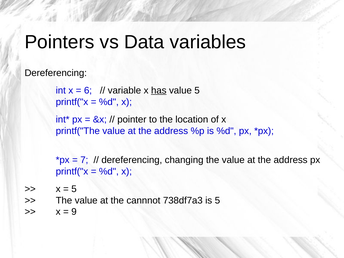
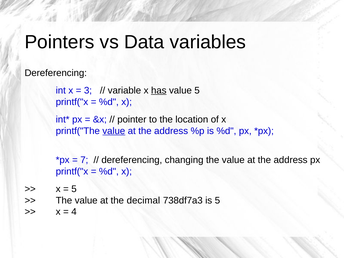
6: 6 -> 3 (88, 90)
value underline: none -> present (114, 131)
cannnot: cannnot -> decimal (143, 200)
9: 9 -> 4 (74, 212)
